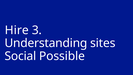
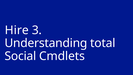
sites: sites -> total (103, 43)
Possible: Possible -> Cmdlets (62, 56)
